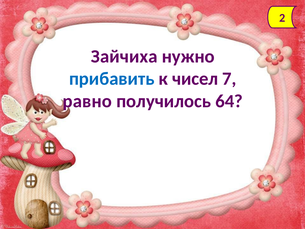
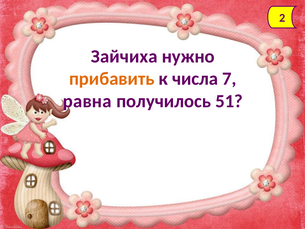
прибавить colour: blue -> orange (112, 79)
чисел: чисел -> числа (195, 79)
равно: равно -> равна (87, 101)
64: 64 -> 51 (229, 101)
